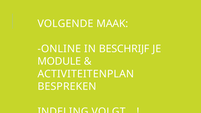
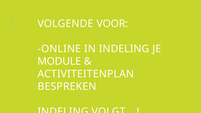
MAAK: MAAK -> VOOR (112, 24)
IN BESCHRIJF: BESCHRIJF -> INDELING (124, 49)
